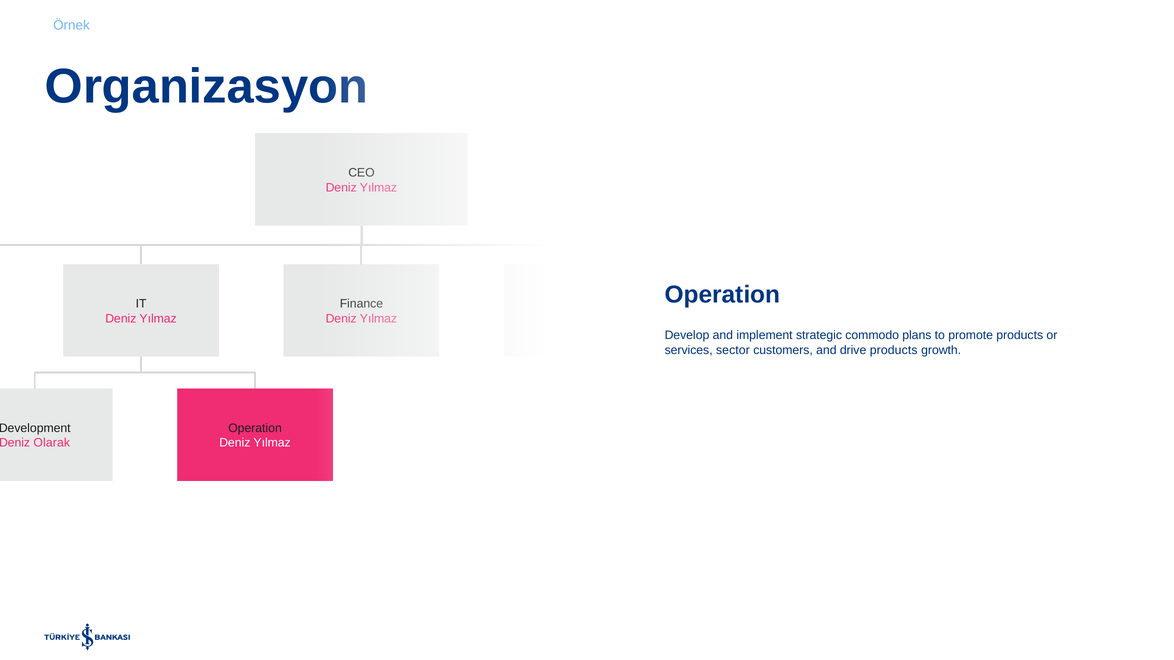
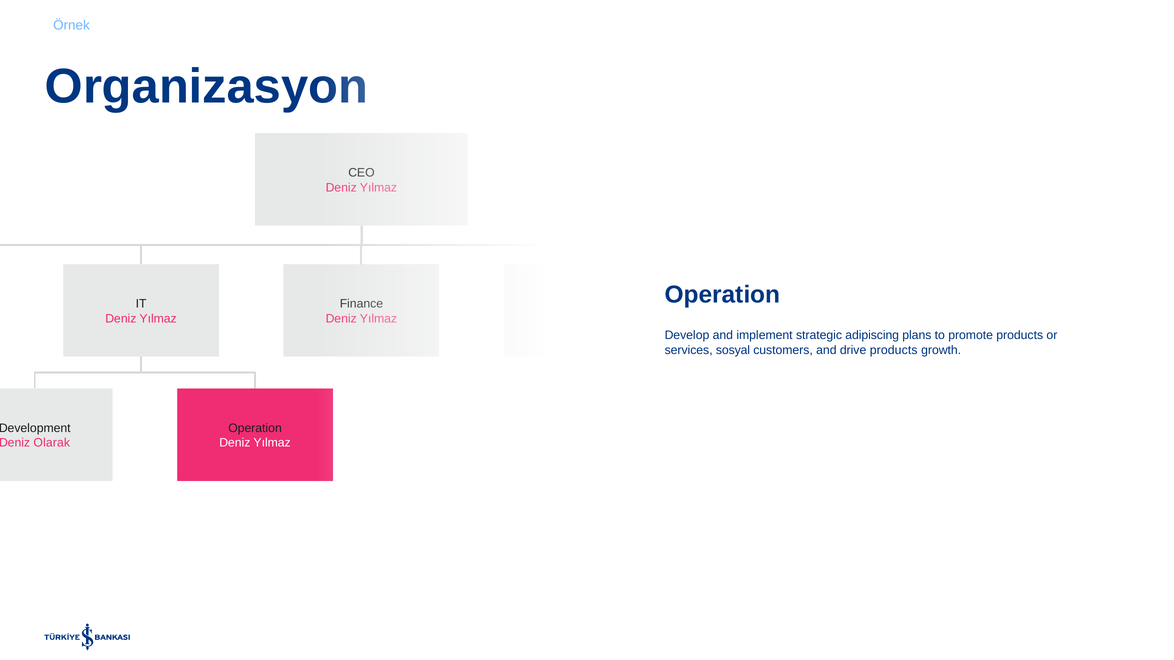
commodo: commodo -> adipiscing (872, 336)
sector: sector -> sosyal (733, 350)
